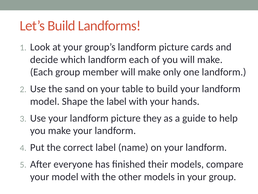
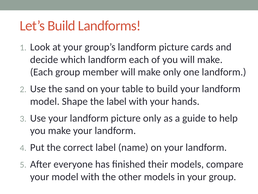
picture they: they -> only (152, 118)
